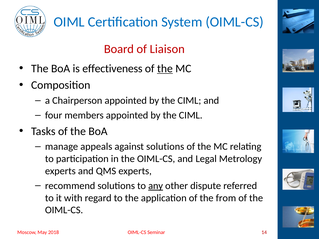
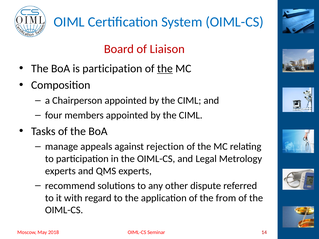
is effectiveness: effectiveness -> participation (112, 69)
against solutions: solutions -> rejection (165, 147)
any underline: present -> none (156, 186)
